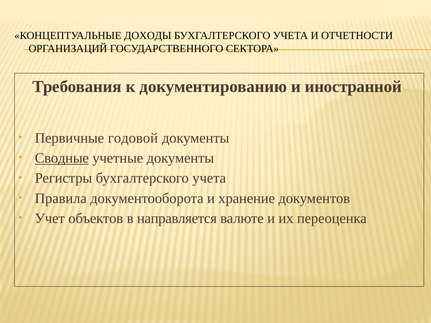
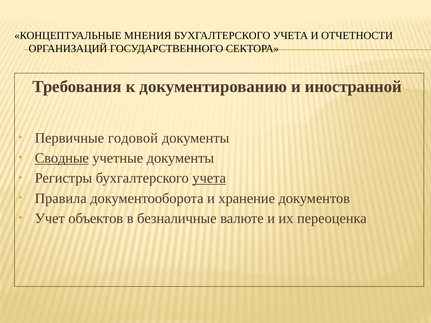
ДОХОДЫ: ДОХОДЫ -> МНЕНИЯ (148, 36)
учета underline: none -> present (209, 178)
направляется: направляется -> безналичные (177, 219)
